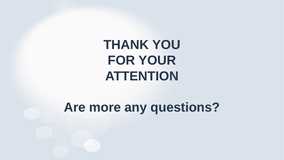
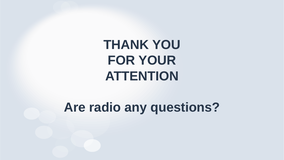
more: more -> radio (105, 107)
